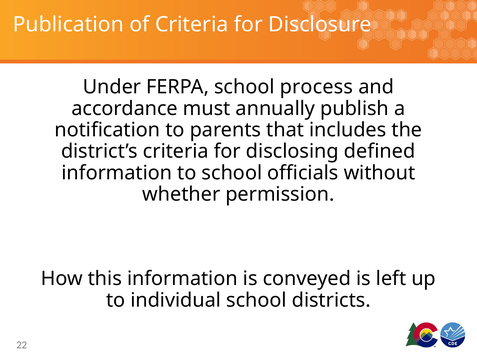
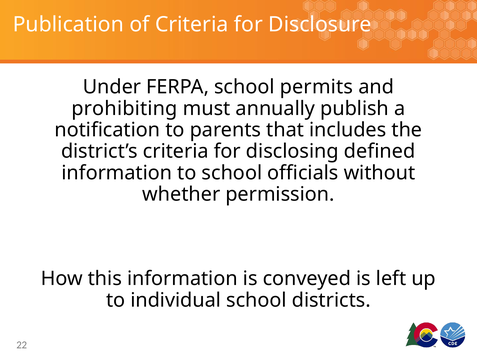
process: process -> permits (316, 87)
accordance: accordance -> prohibiting (124, 108)
